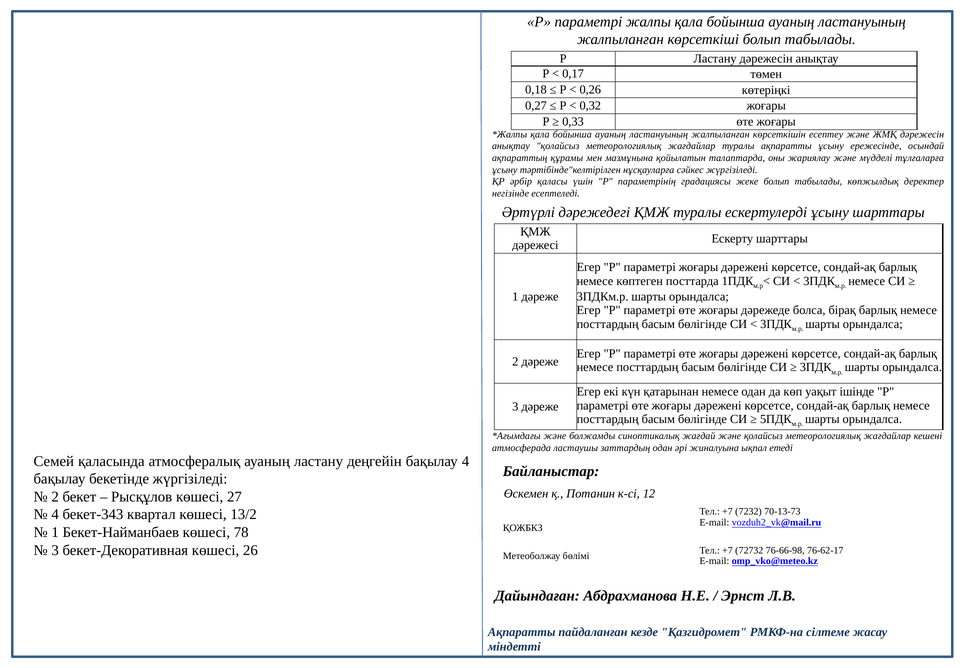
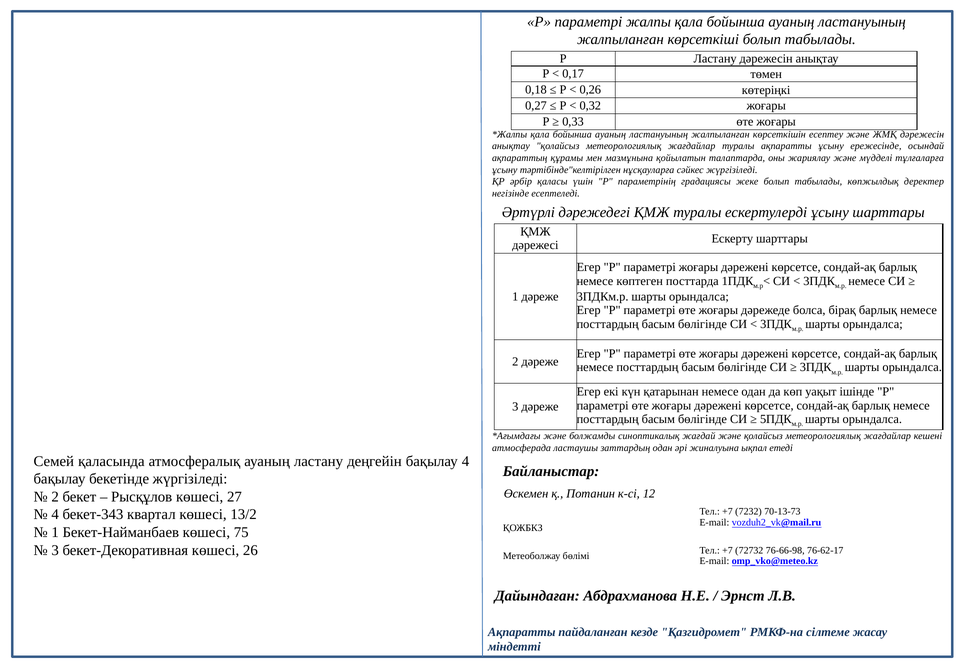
78: 78 -> 75 (241, 532)
